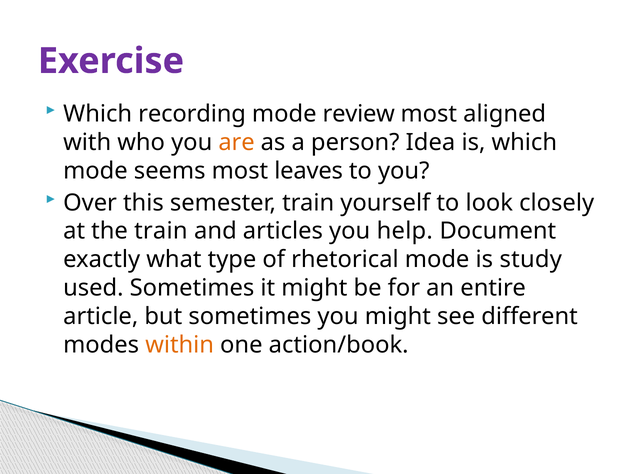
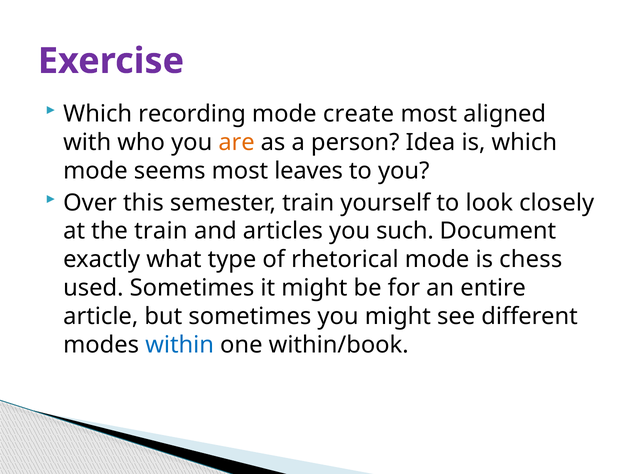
review: review -> create (358, 114)
help: help -> such (405, 232)
study: study -> chess (531, 260)
within colour: orange -> blue (180, 346)
action/book: action/book -> within/book (339, 346)
